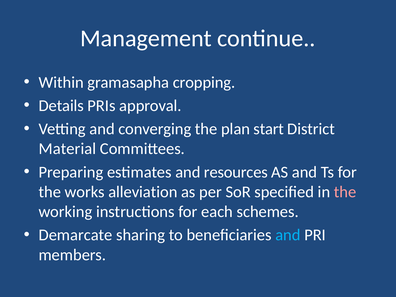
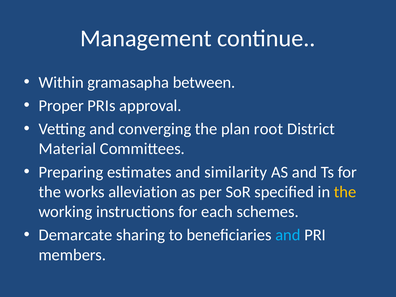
cropping: cropping -> between (204, 82)
Details: Details -> Proper (61, 106)
start: start -> root (269, 129)
resources: resources -> similarity (236, 172)
the colour: pink -> yellow (345, 192)
